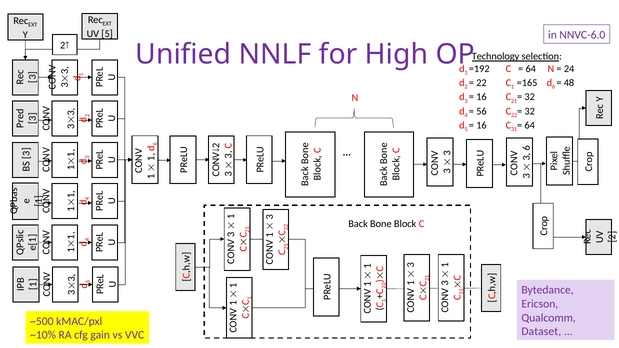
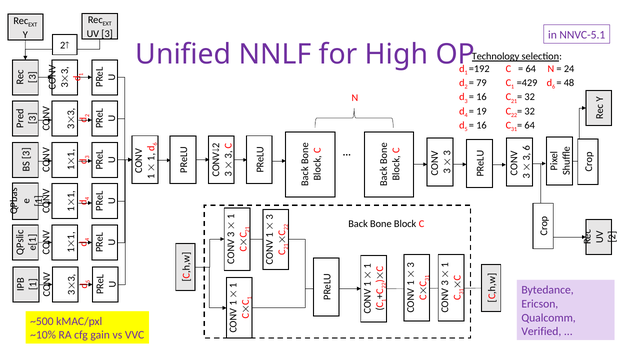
UV 5: 5 -> 3 (107, 34)
NNVC-6.0: NNVC-6.0 -> NNVC-5.1 (582, 35)
22: 22 -> 79 (481, 83)
=165: =165 -> =429 (527, 83)
56: 56 -> 19 (481, 111)
Dataset: Dataset -> Verified (541, 332)
